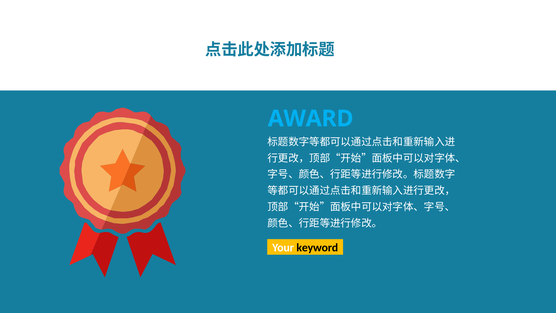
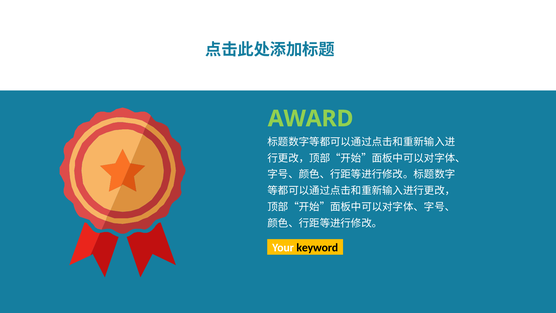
AWARD colour: light blue -> light green (311, 119)
